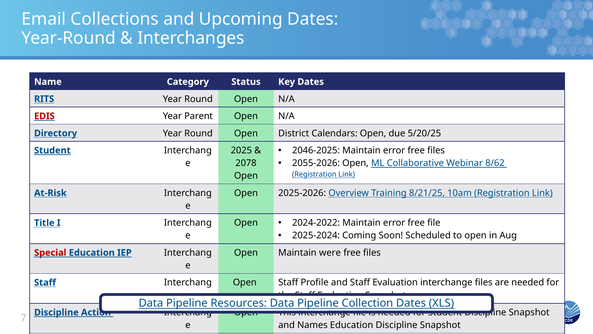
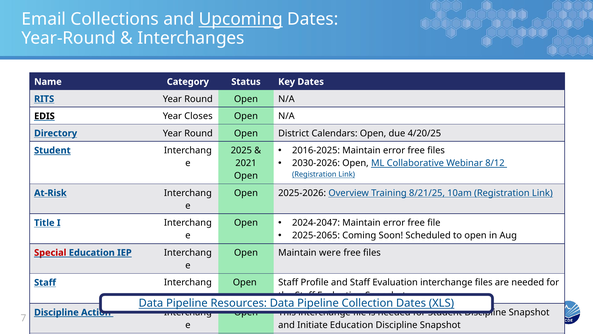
Upcoming underline: none -> present (241, 19)
EDIS colour: red -> black (44, 116)
Parent: Parent -> Closes (198, 116)
5/20/25: 5/20/25 -> 4/20/25 (424, 133)
2046-2025: 2046-2025 -> 2016-2025 (316, 150)
2055-2026: 2055-2026 -> 2030-2026 (316, 163)
8/62: 8/62 -> 8/12 (495, 163)
2078: 2078 -> 2021 (246, 163)
2024-2022: 2024-2022 -> 2024-2047 (316, 223)
2025-2024: 2025-2024 -> 2025-2065 (316, 235)
Names: Names -> Initiate (312, 325)
